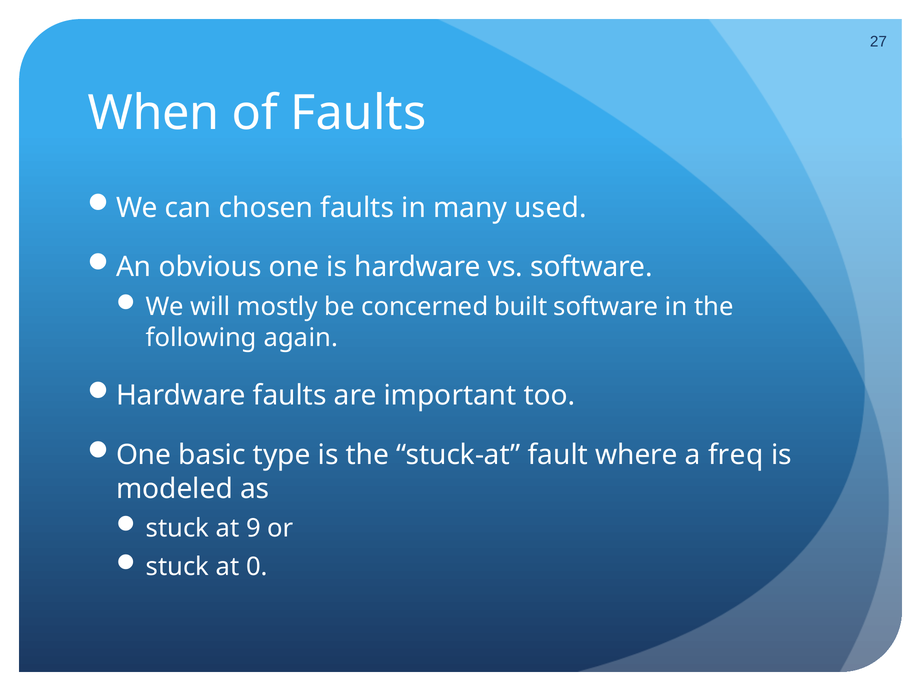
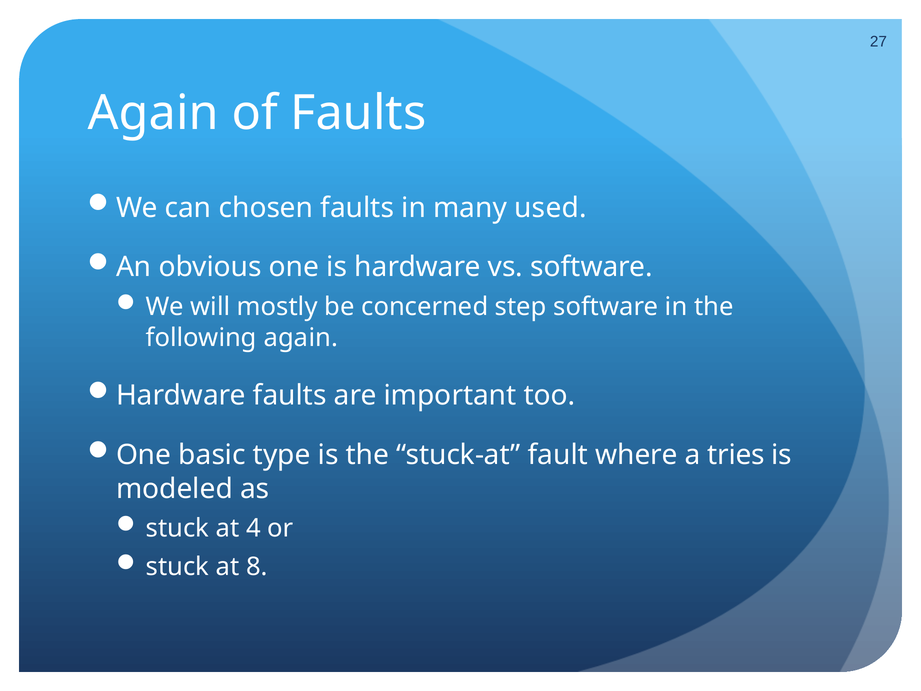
When: When -> Again (153, 113)
built: built -> step (521, 307)
freq: freq -> tries (736, 455)
9: 9 -> 4 (253, 528)
0: 0 -> 8 (257, 567)
